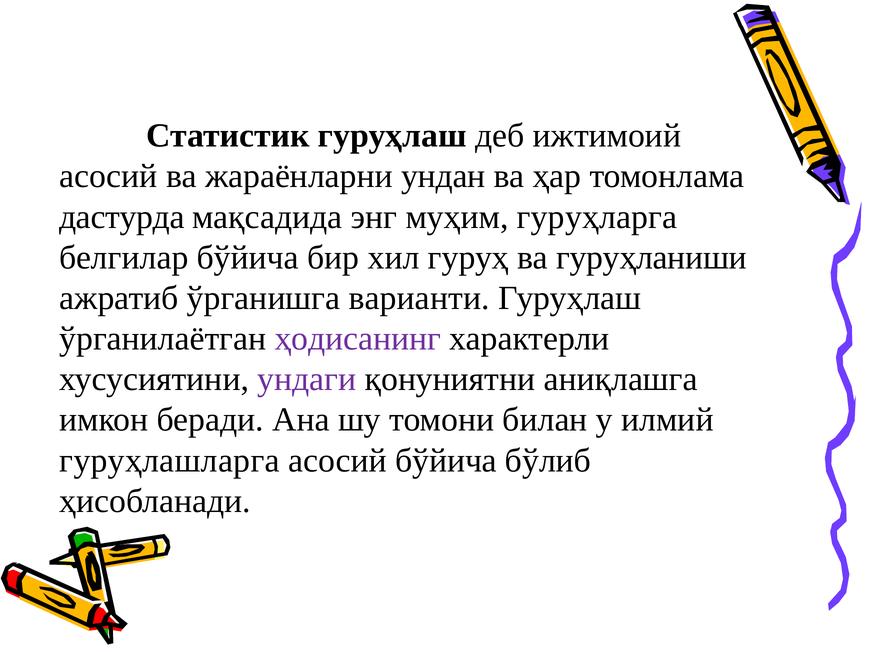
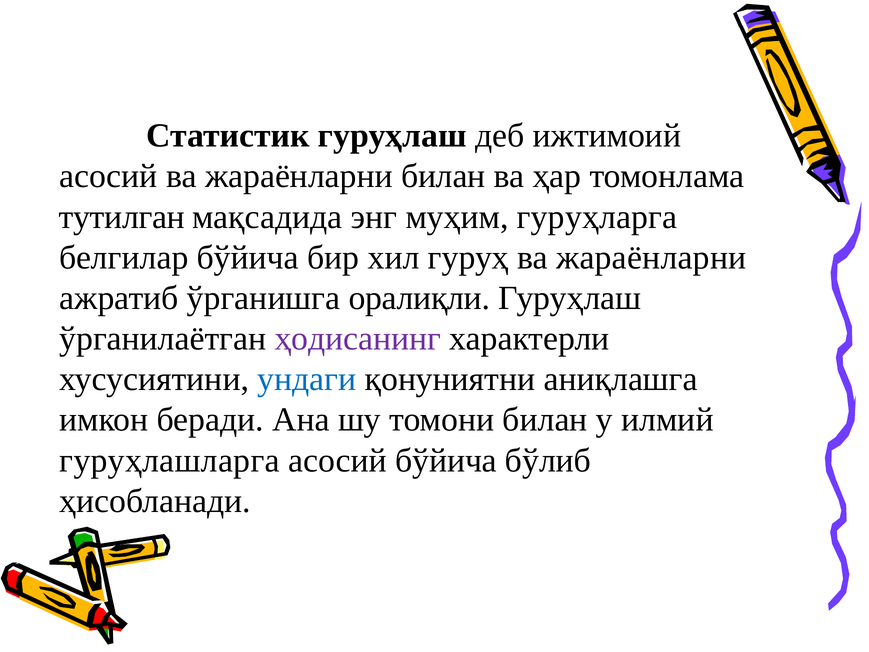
жараёнларни ундан: ундан -> билан (443, 176)
дастурда: дастурда -> тутилган (122, 217)
гуруҳ ва гуруҳланиши: гуруҳланиши -> жараёнларни (651, 257)
варианти: варианти -> оралиқли (419, 298)
ундаги colour: purple -> blue (307, 379)
